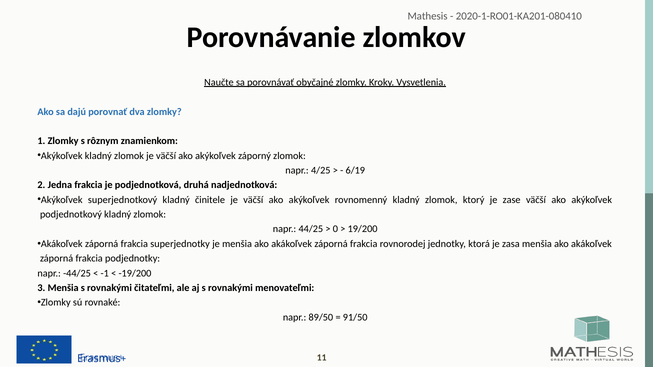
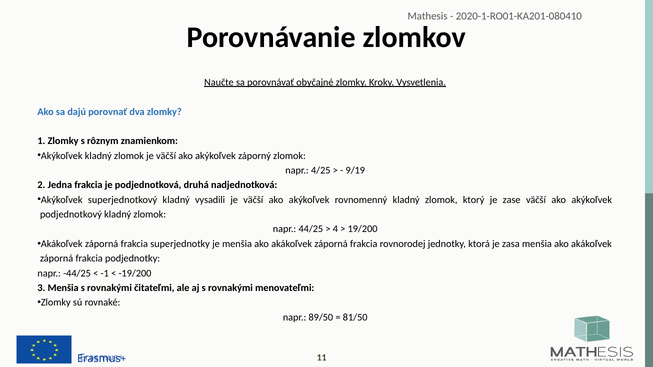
6/19: 6/19 -> 9/19 (355, 171)
činitele: činitele -> vysadili (210, 200)
0: 0 -> 4 (335, 229)
91/50: 91/50 -> 81/50 (355, 317)
